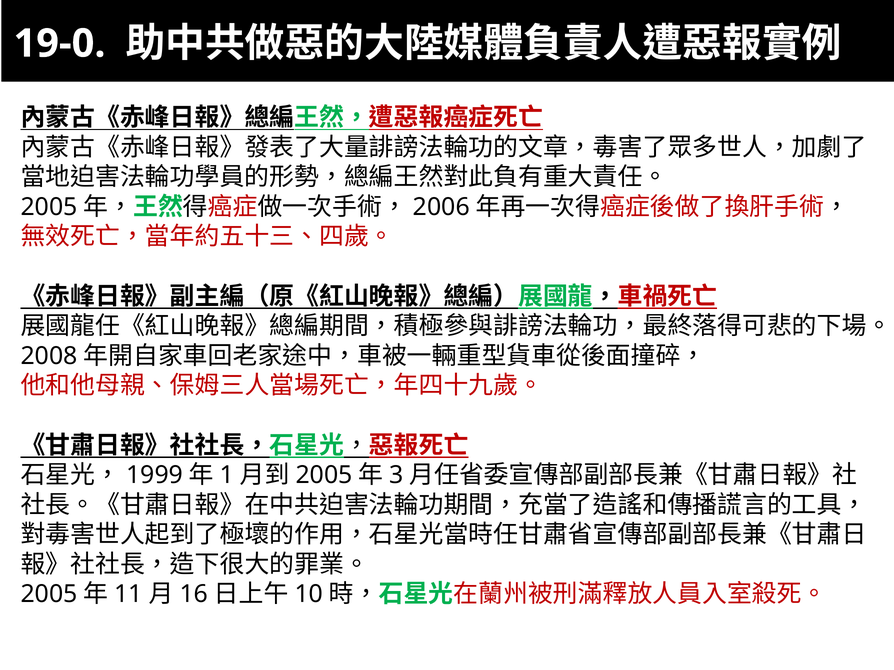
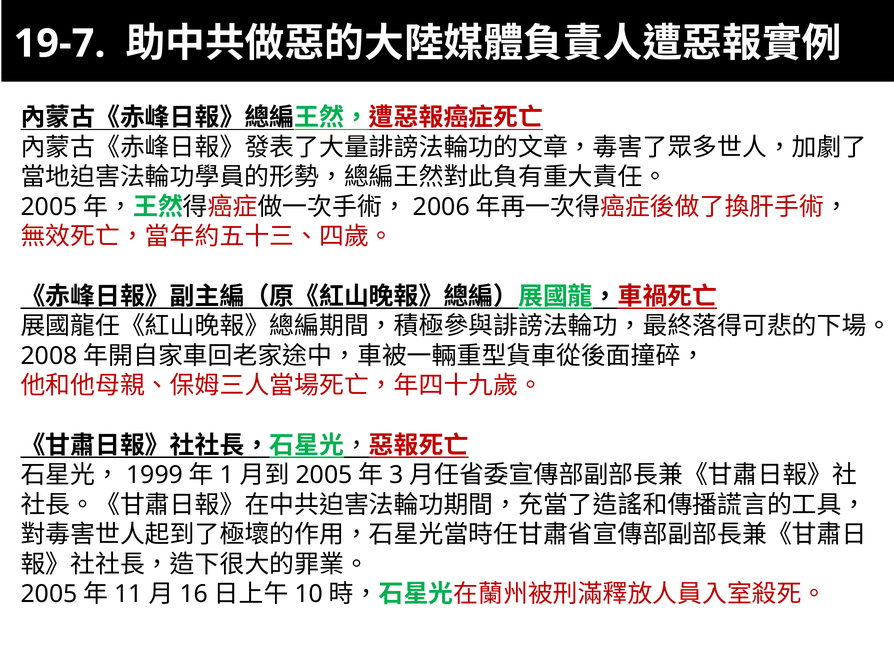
19-0: 19-0 -> 19-7 (60, 44)
